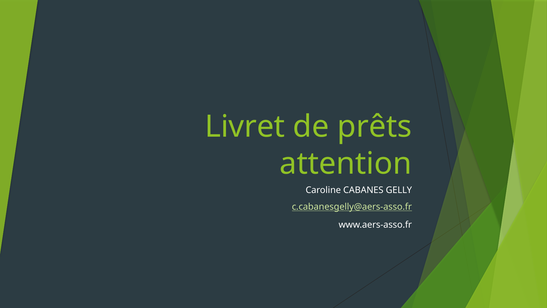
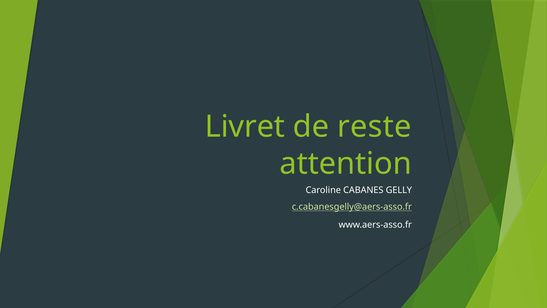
prêts: prêts -> reste (374, 126)
